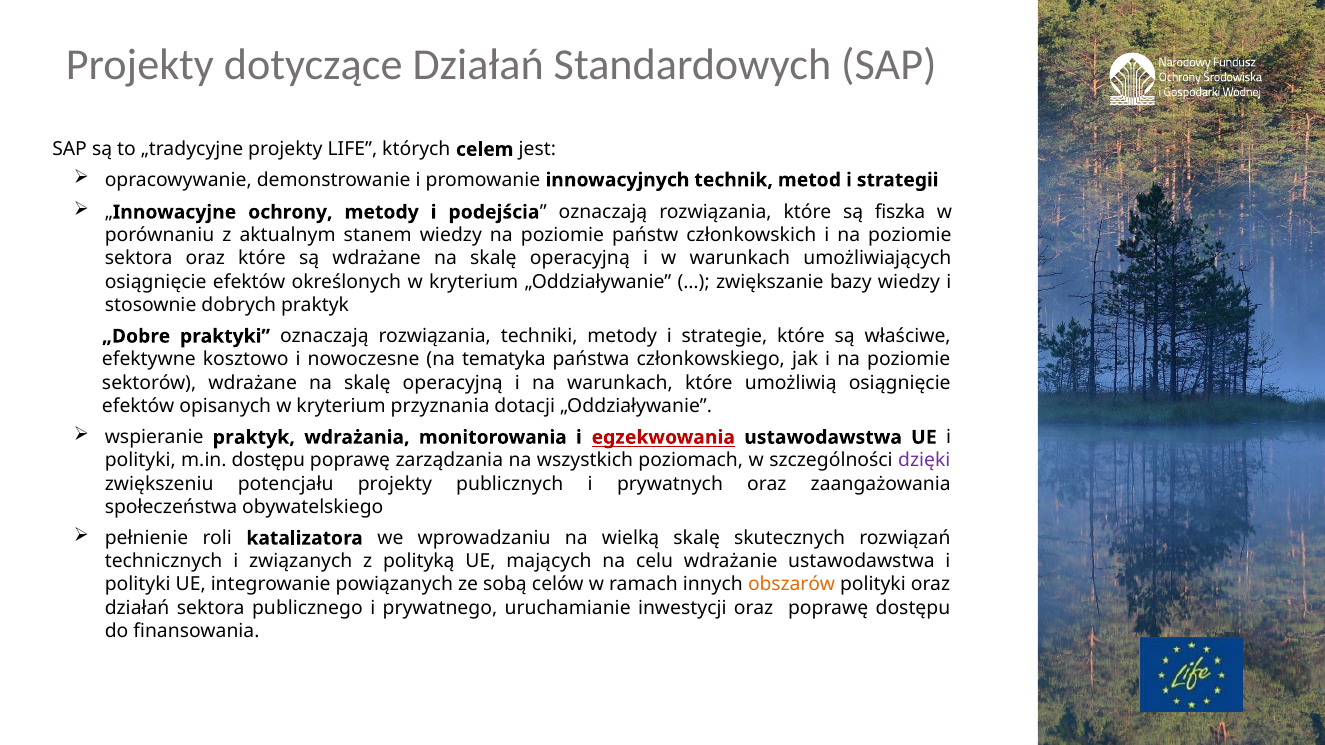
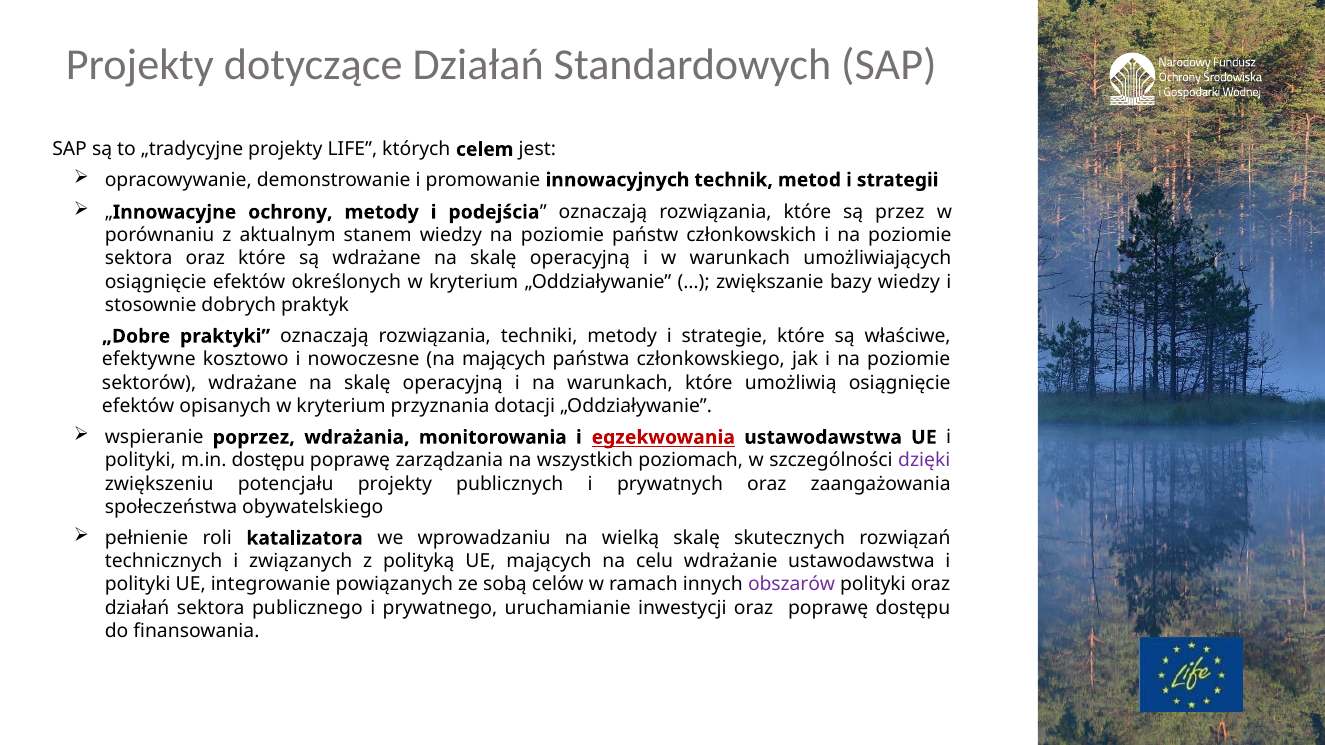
fiszka: fiszka -> przez (900, 212)
na tematyka: tematyka -> mających (504, 360)
wspieranie praktyk: praktyk -> poprzez (254, 438)
obszarów colour: orange -> purple (792, 585)
